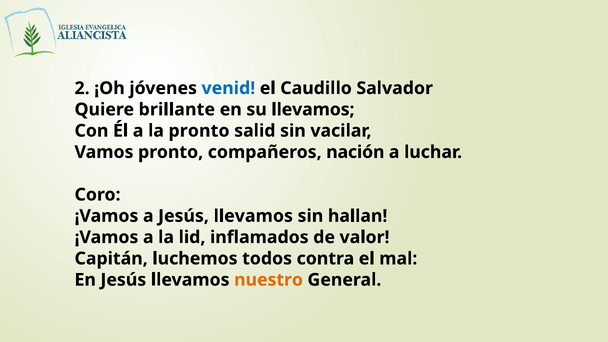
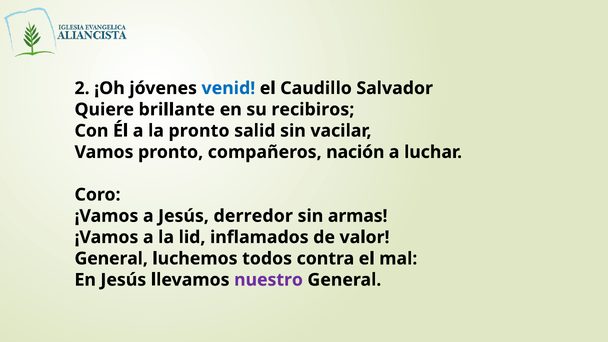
su llevamos: llevamos -> recibiros (313, 110)
a Jesús llevamos: llevamos -> derredor (253, 216)
hallan: hallan -> armas (358, 216)
Capitán: Capitán -> General (111, 259)
nuestro colour: orange -> purple (269, 280)
